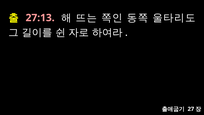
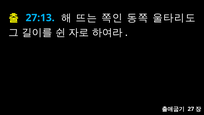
27:13 colour: pink -> light blue (40, 18)
